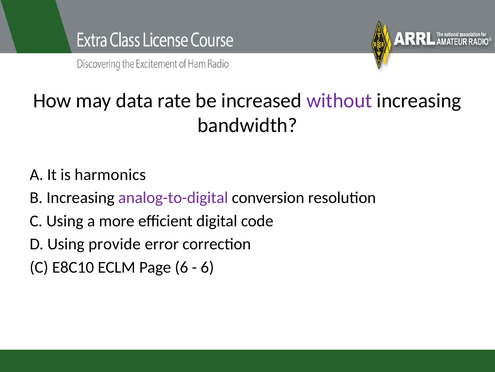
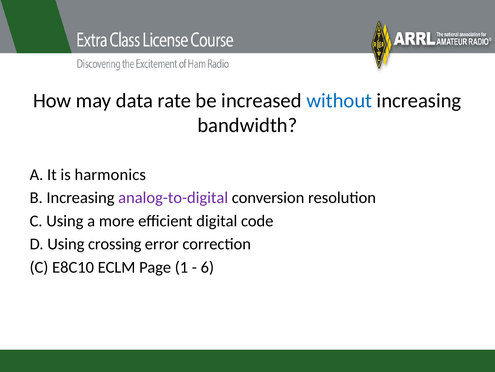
without colour: purple -> blue (339, 100)
provide: provide -> crossing (115, 244)
Page 6: 6 -> 1 (181, 267)
